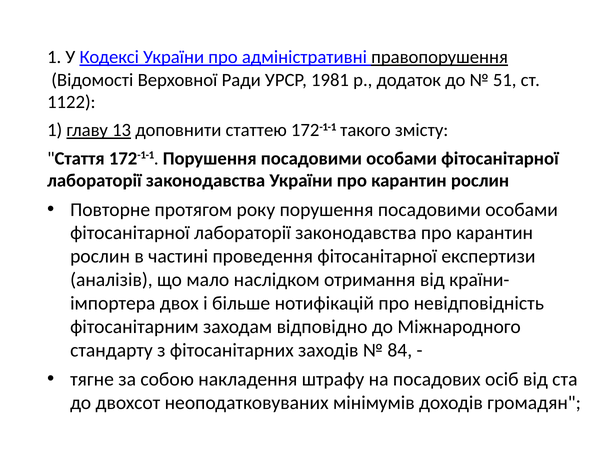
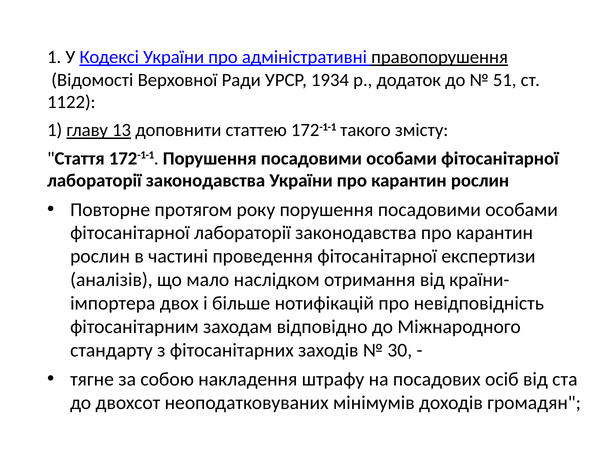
1981: 1981 -> 1934 (330, 80)
84: 84 -> 30 (400, 351)
